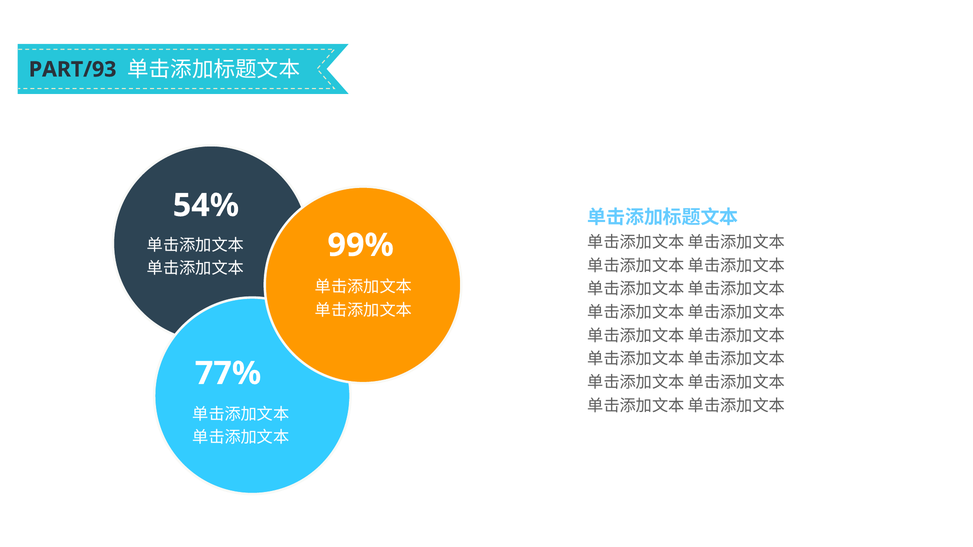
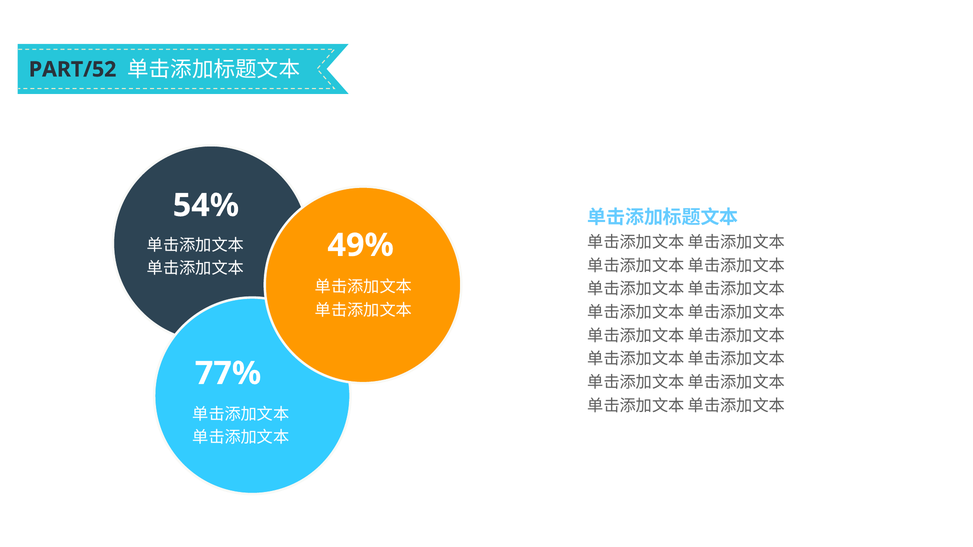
PART/93: PART/93 -> PART/52 (73, 70)
99%: 99% -> 49% (361, 245)
